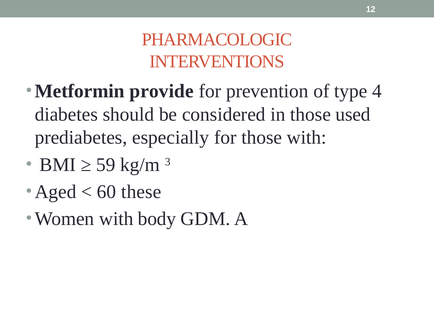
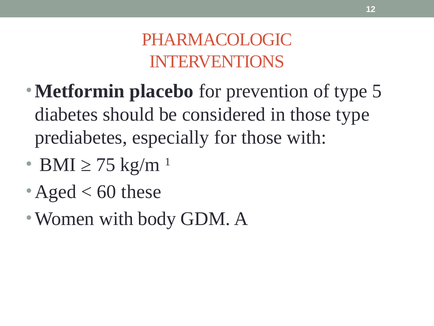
provide: provide -> placebo (162, 91)
4: 4 -> 5 (377, 91)
those used: used -> type (353, 114)
59: 59 -> 75 (106, 164)
3: 3 -> 1 (168, 161)
